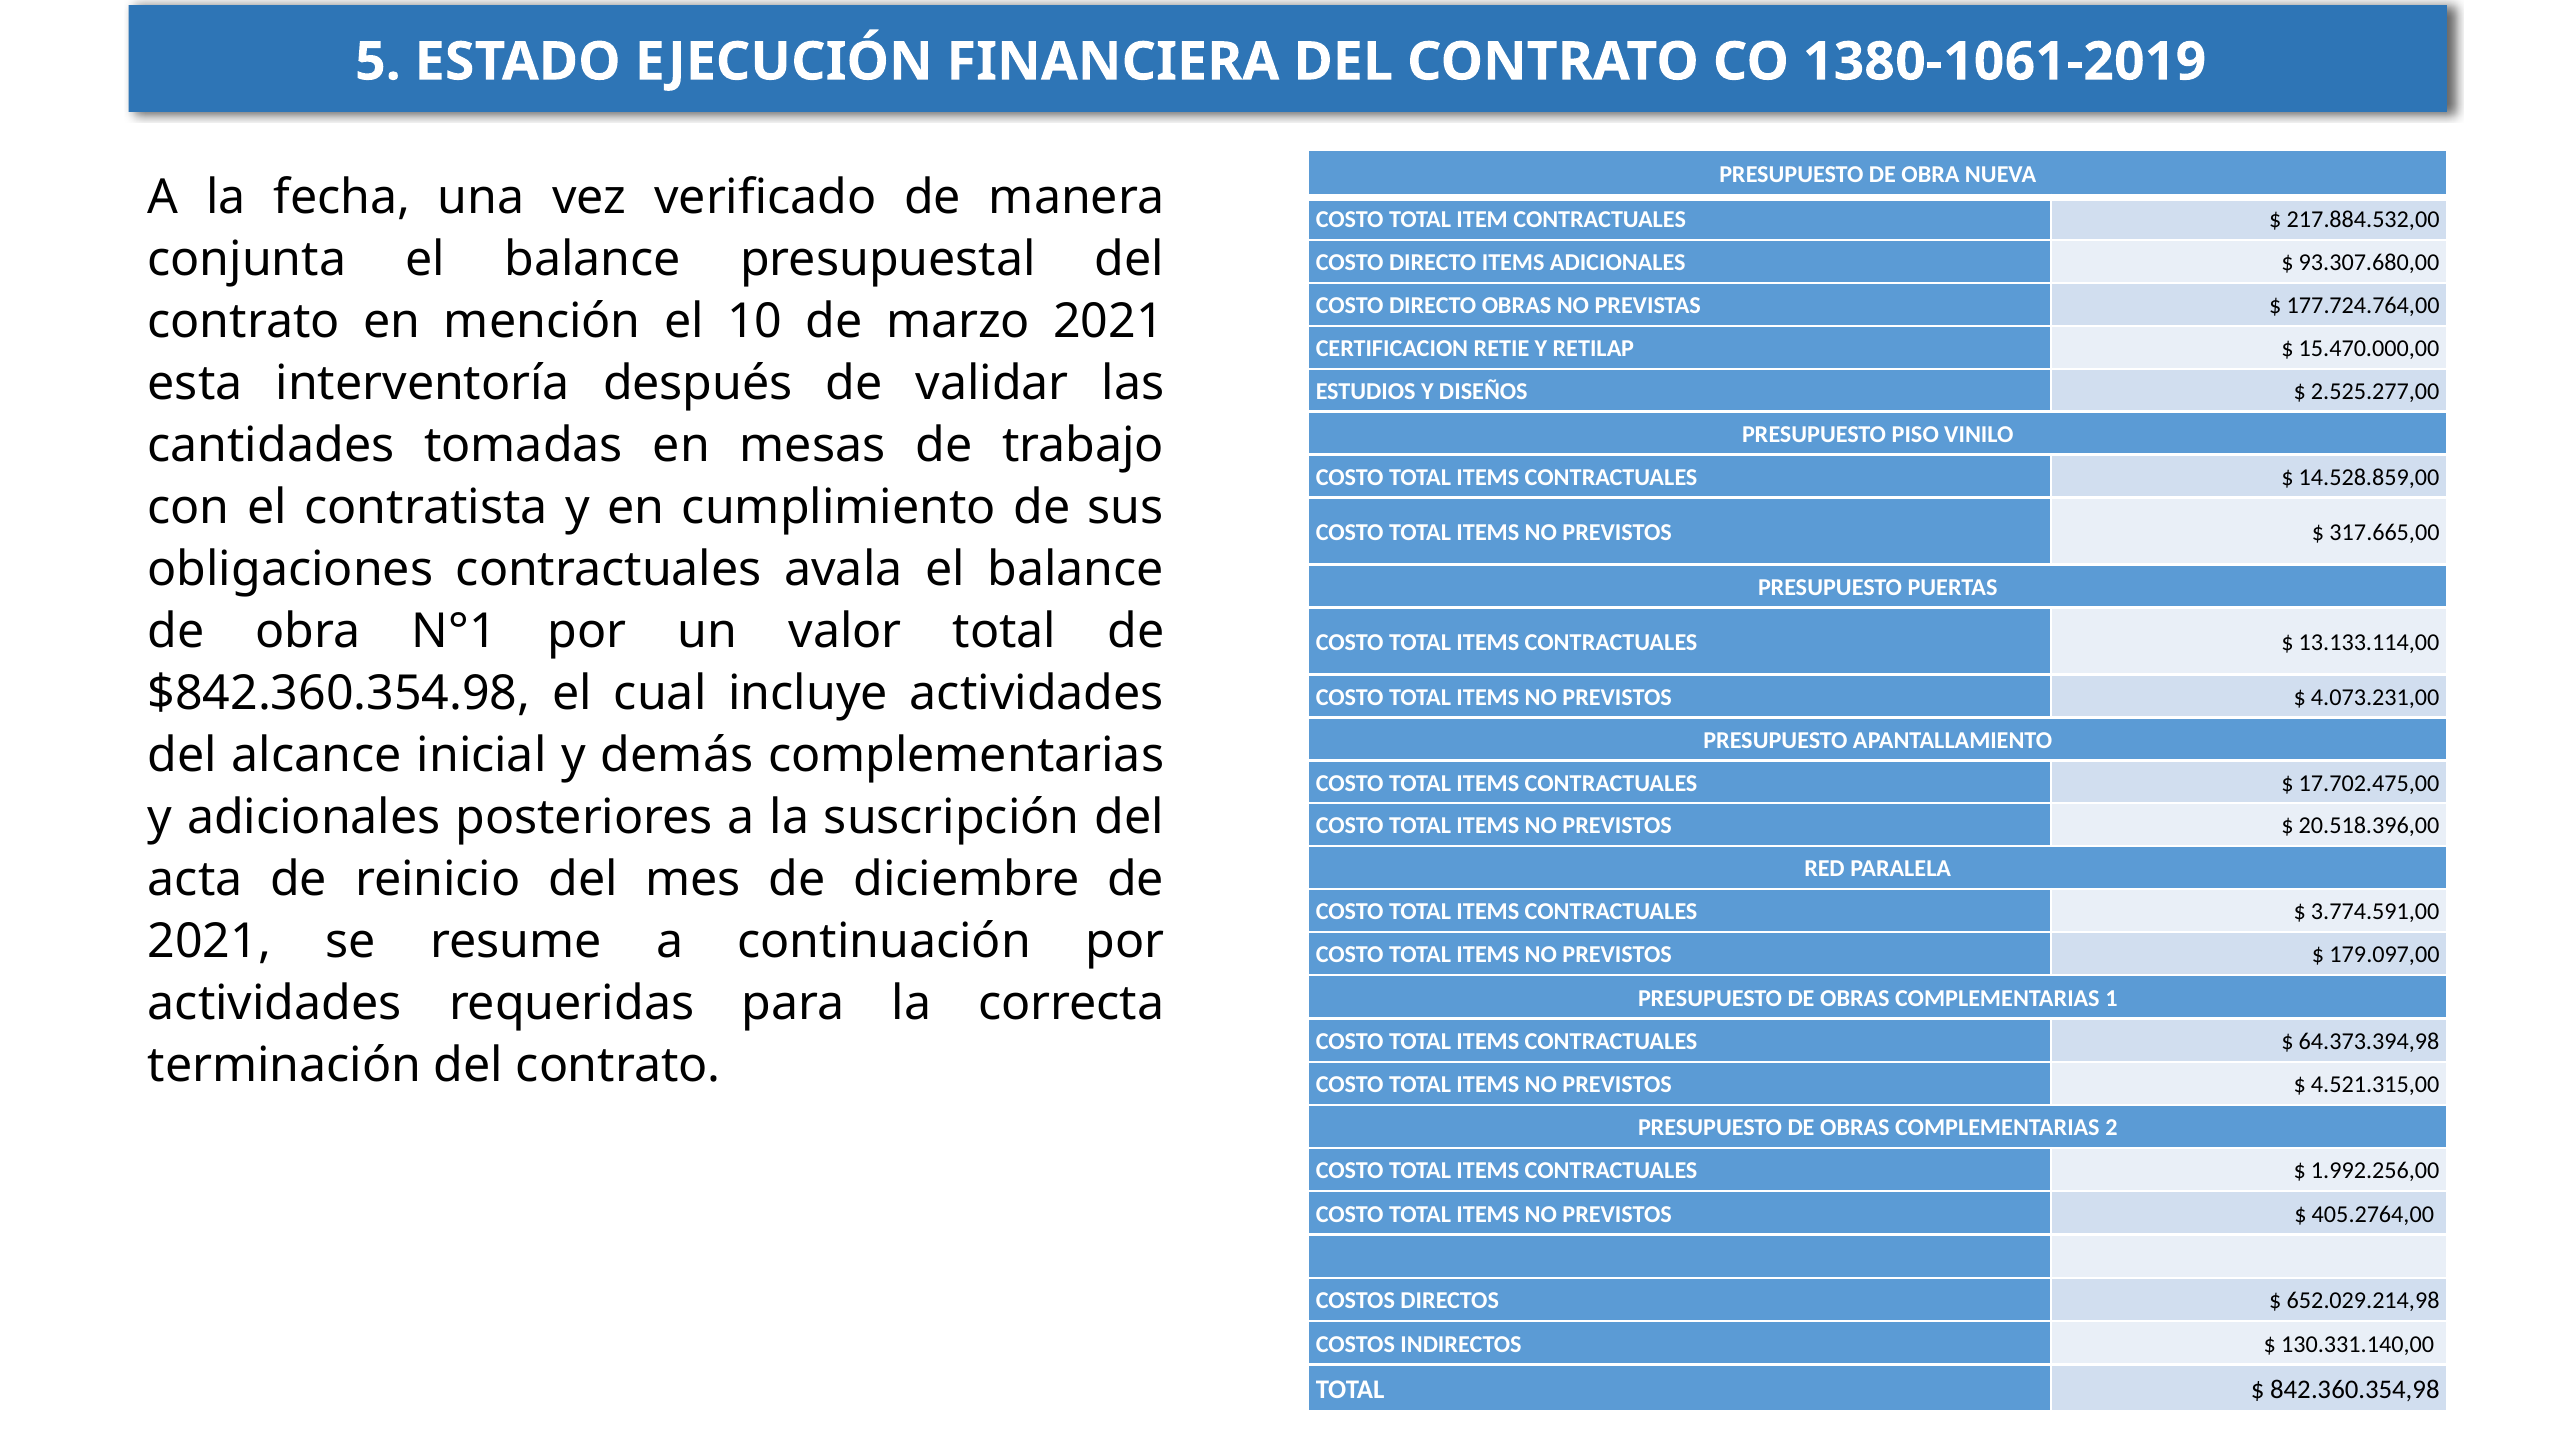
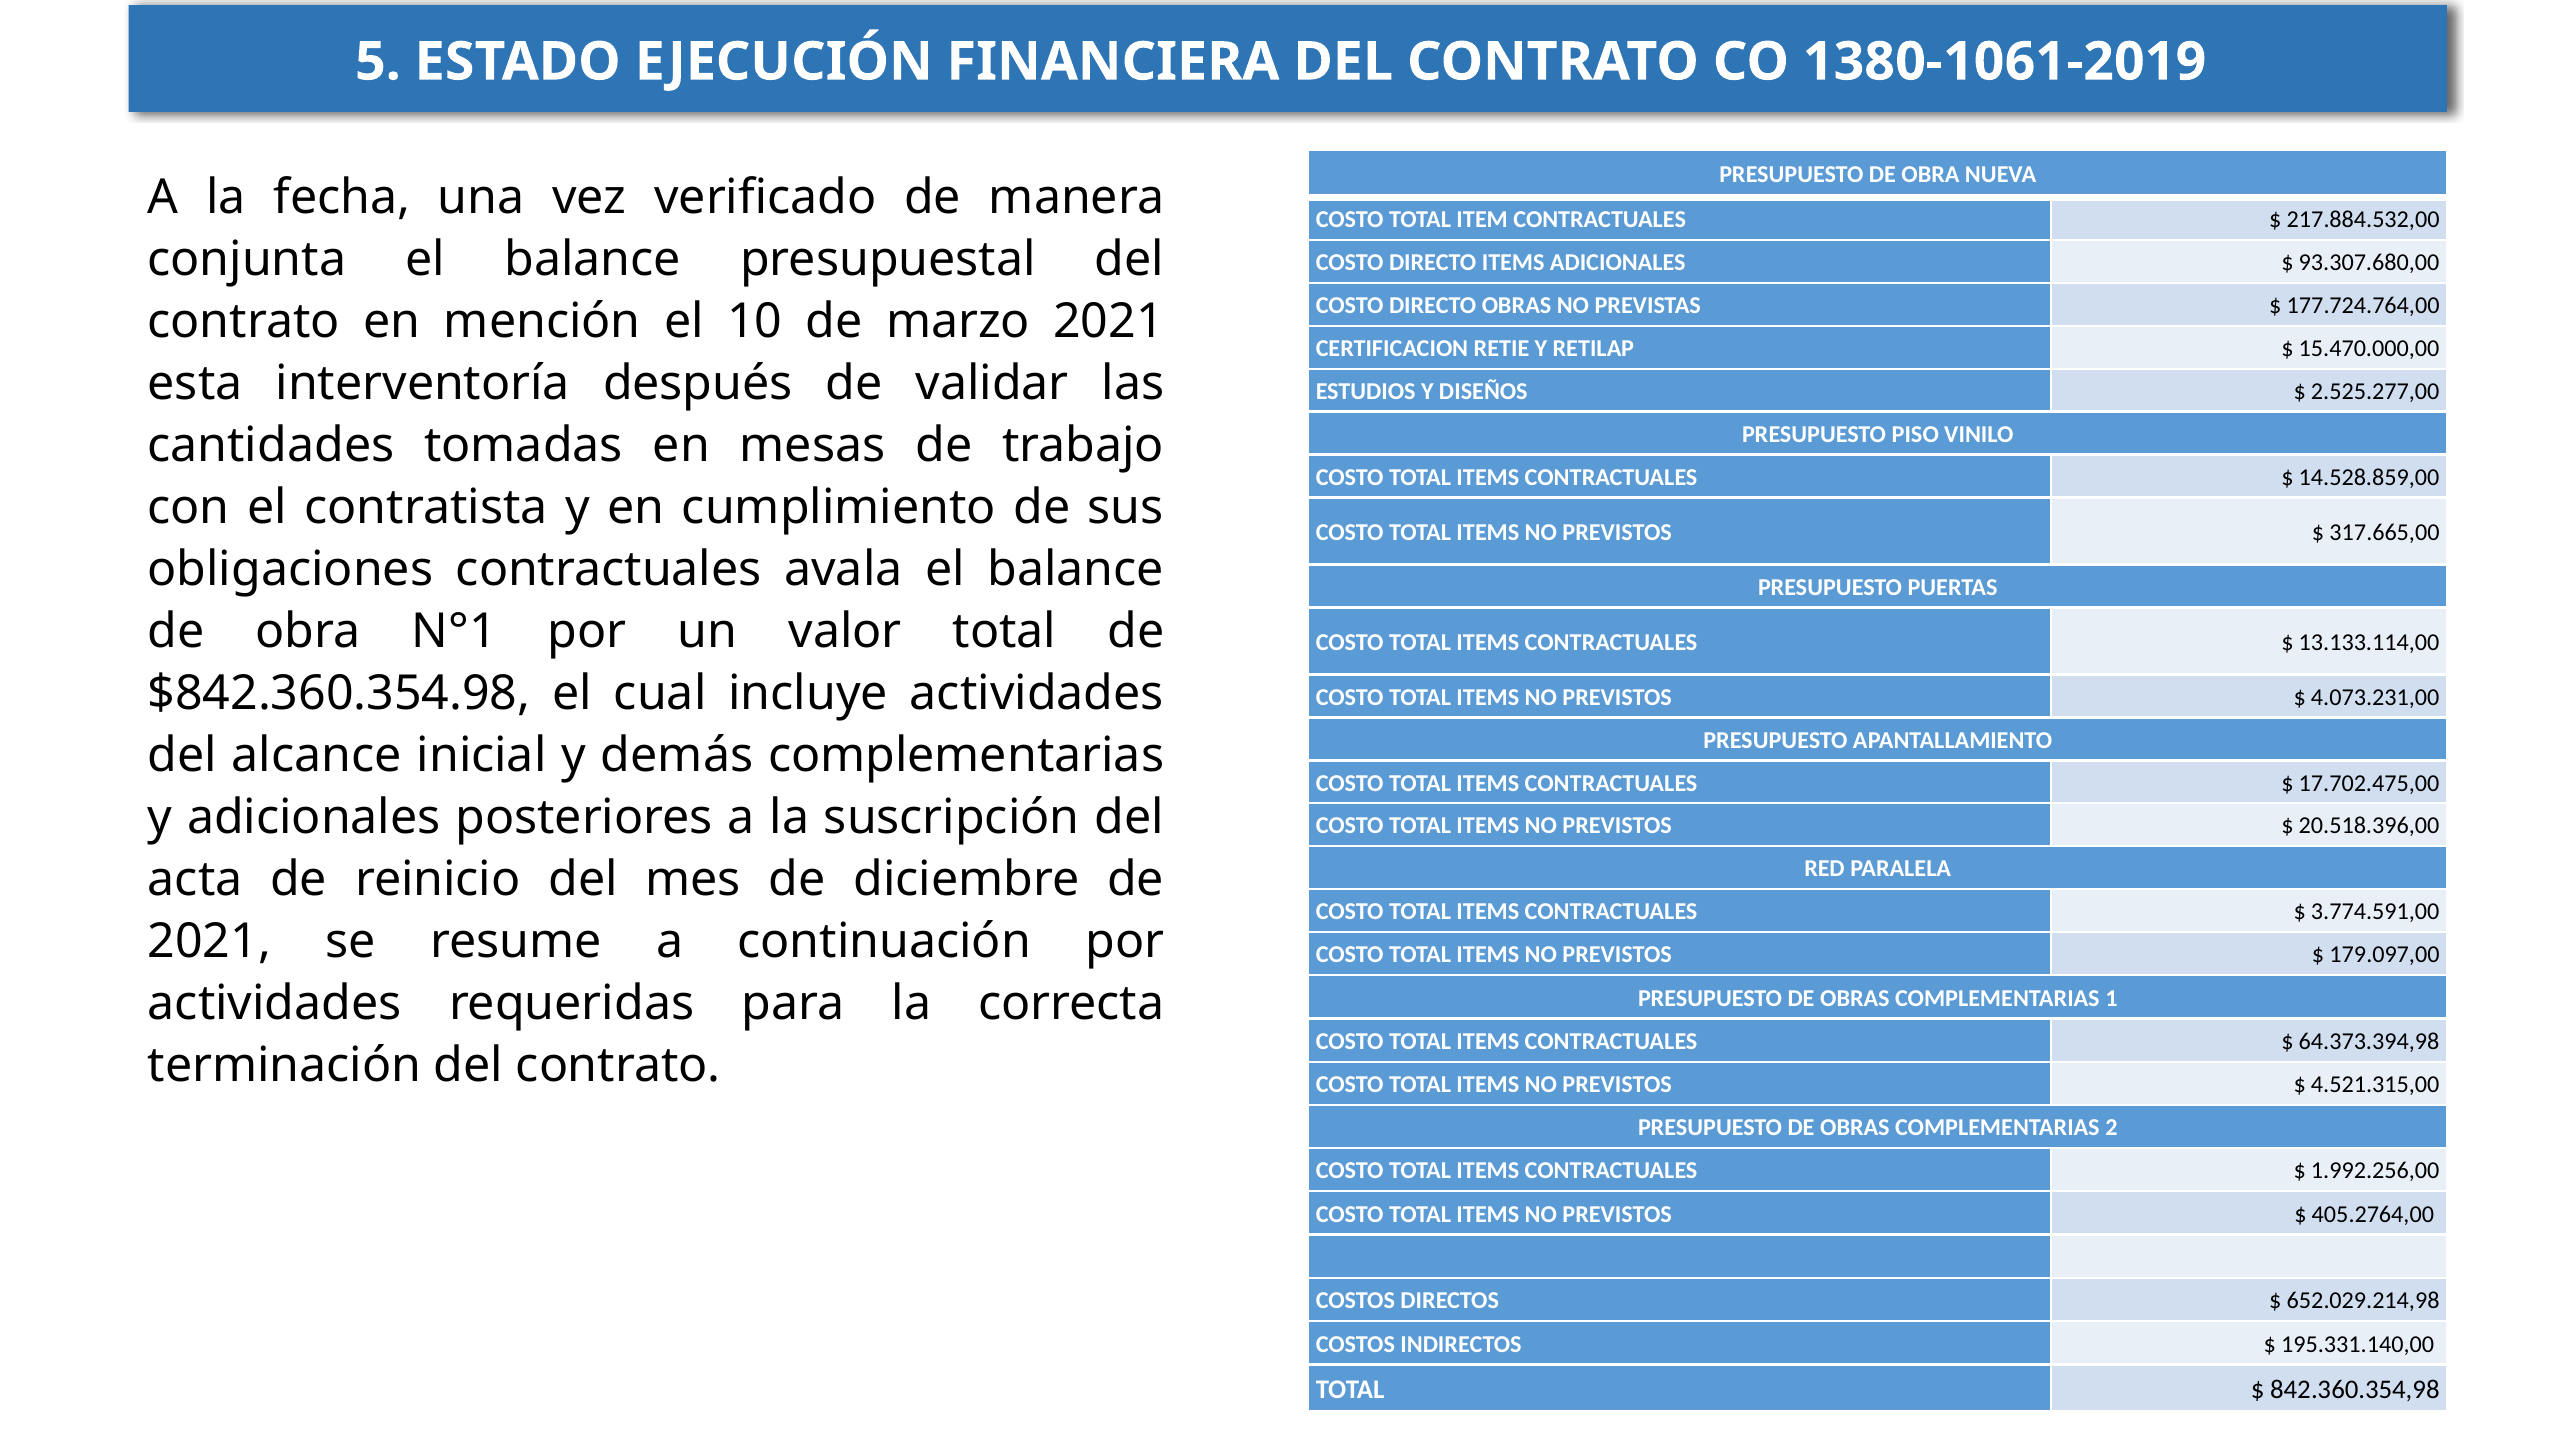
130.331.140,00: 130.331.140,00 -> 195.331.140,00 (2358, 1344)
